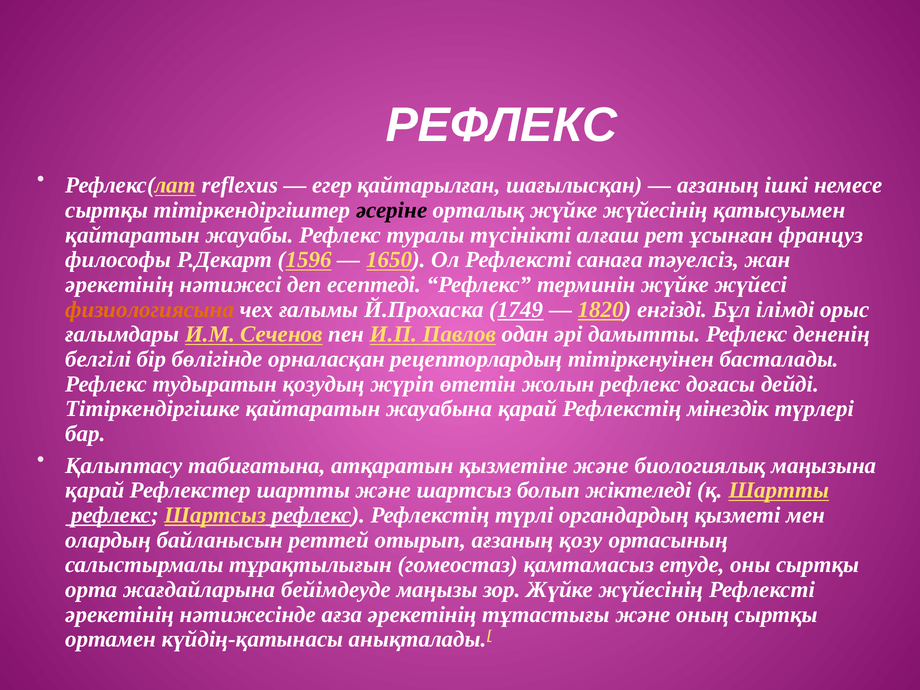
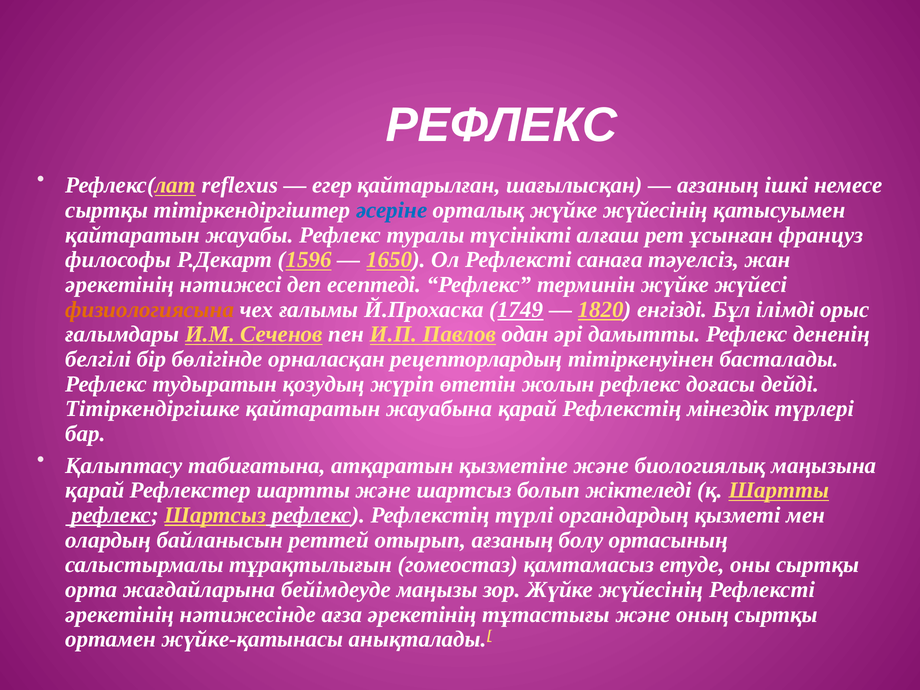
әсеріне colour: black -> blue (392, 210)
қозу: қозу -> болу (581, 540)
күйдің-қатынасы: күйдің-қатынасы -> жүйке-қатынасы (253, 639)
